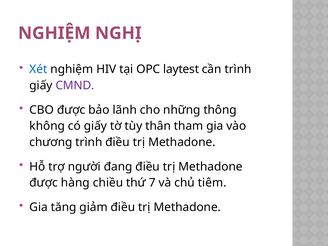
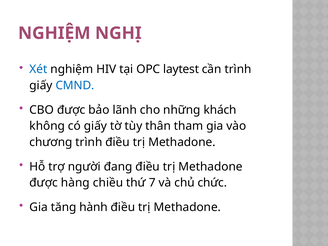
CMND colour: purple -> blue (75, 85)
thông: thông -> khách (220, 110)
tiêm: tiêm -> chức (212, 183)
giảm: giảm -> hành (94, 207)
